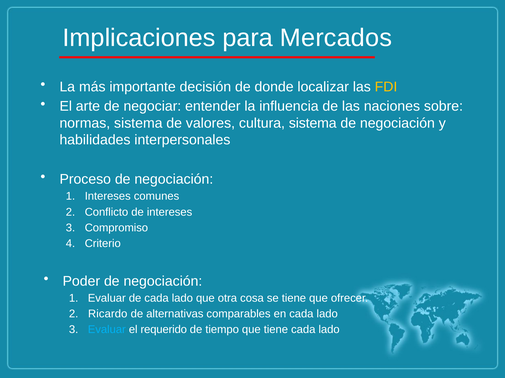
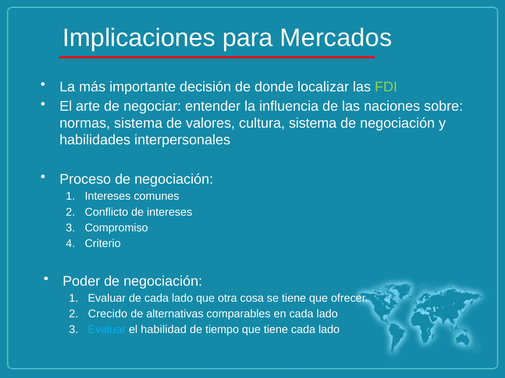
FDI colour: yellow -> light green (386, 87)
Ricardo: Ricardo -> Crecido (108, 315)
requerido: requerido -> habilidad (164, 330)
